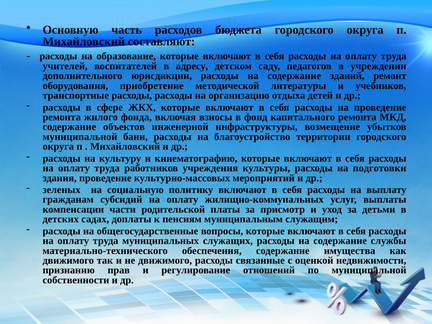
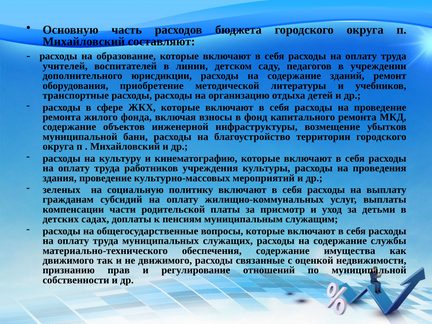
адресу: адресу -> линии (192, 66)
подготовки: подготовки -> проведения (380, 168)
